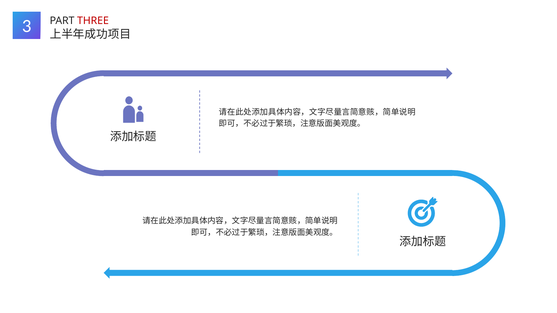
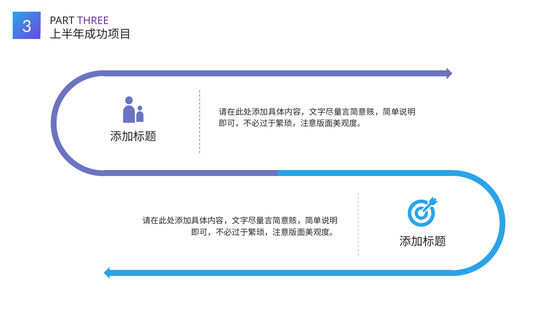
THREE colour: red -> purple (93, 21)
